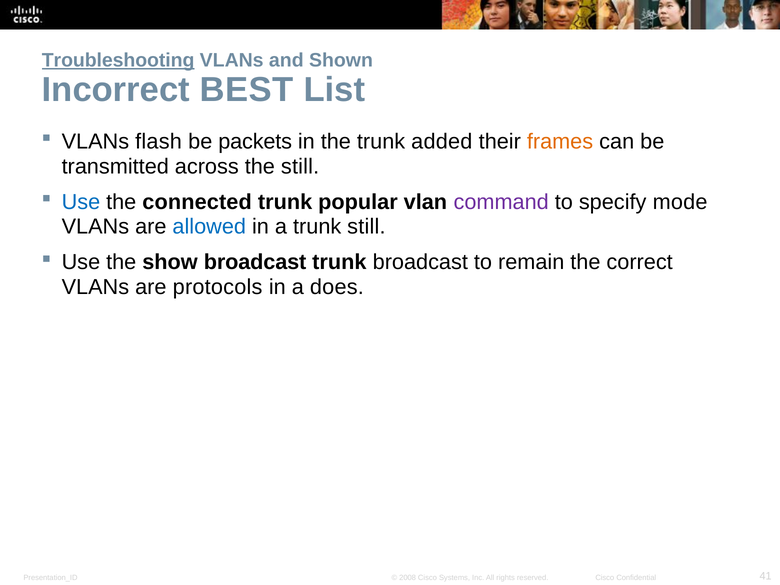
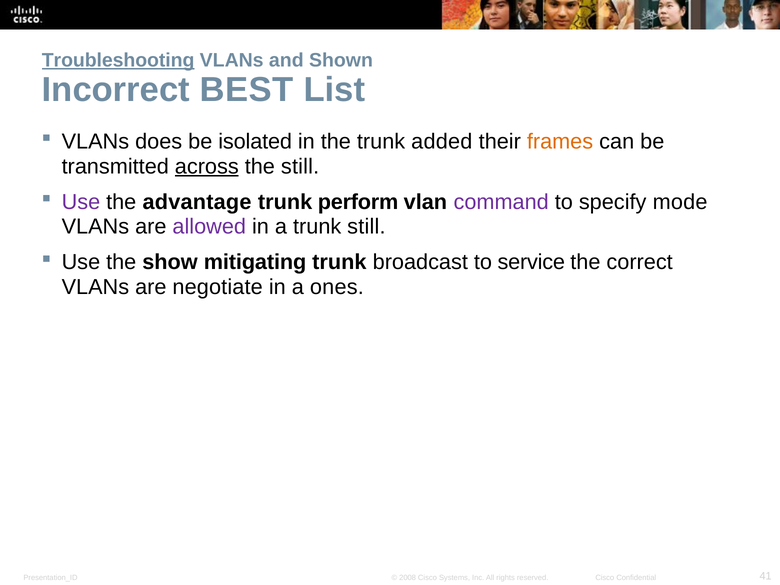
flash: flash -> does (159, 142)
packets: packets -> isolated (255, 142)
across underline: none -> present (207, 166)
Use colour: blue -> purple (81, 202)
connected: connected -> advantage (197, 202)
popular: popular -> perform (358, 202)
allowed colour: blue -> purple (209, 227)
show broadcast: broadcast -> mitigating (255, 262)
remain: remain -> service (531, 262)
protocols: protocols -> negotiate (218, 287)
does: does -> ones (337, 287)
